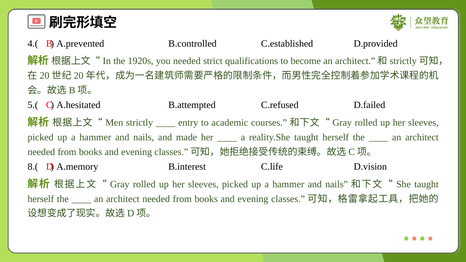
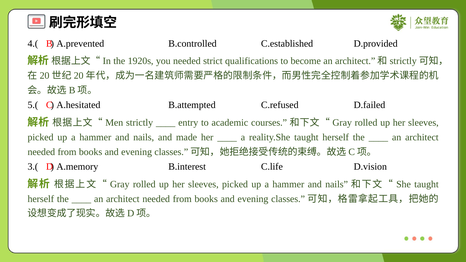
8.(: 8.( -> 3.( (33, 167)
